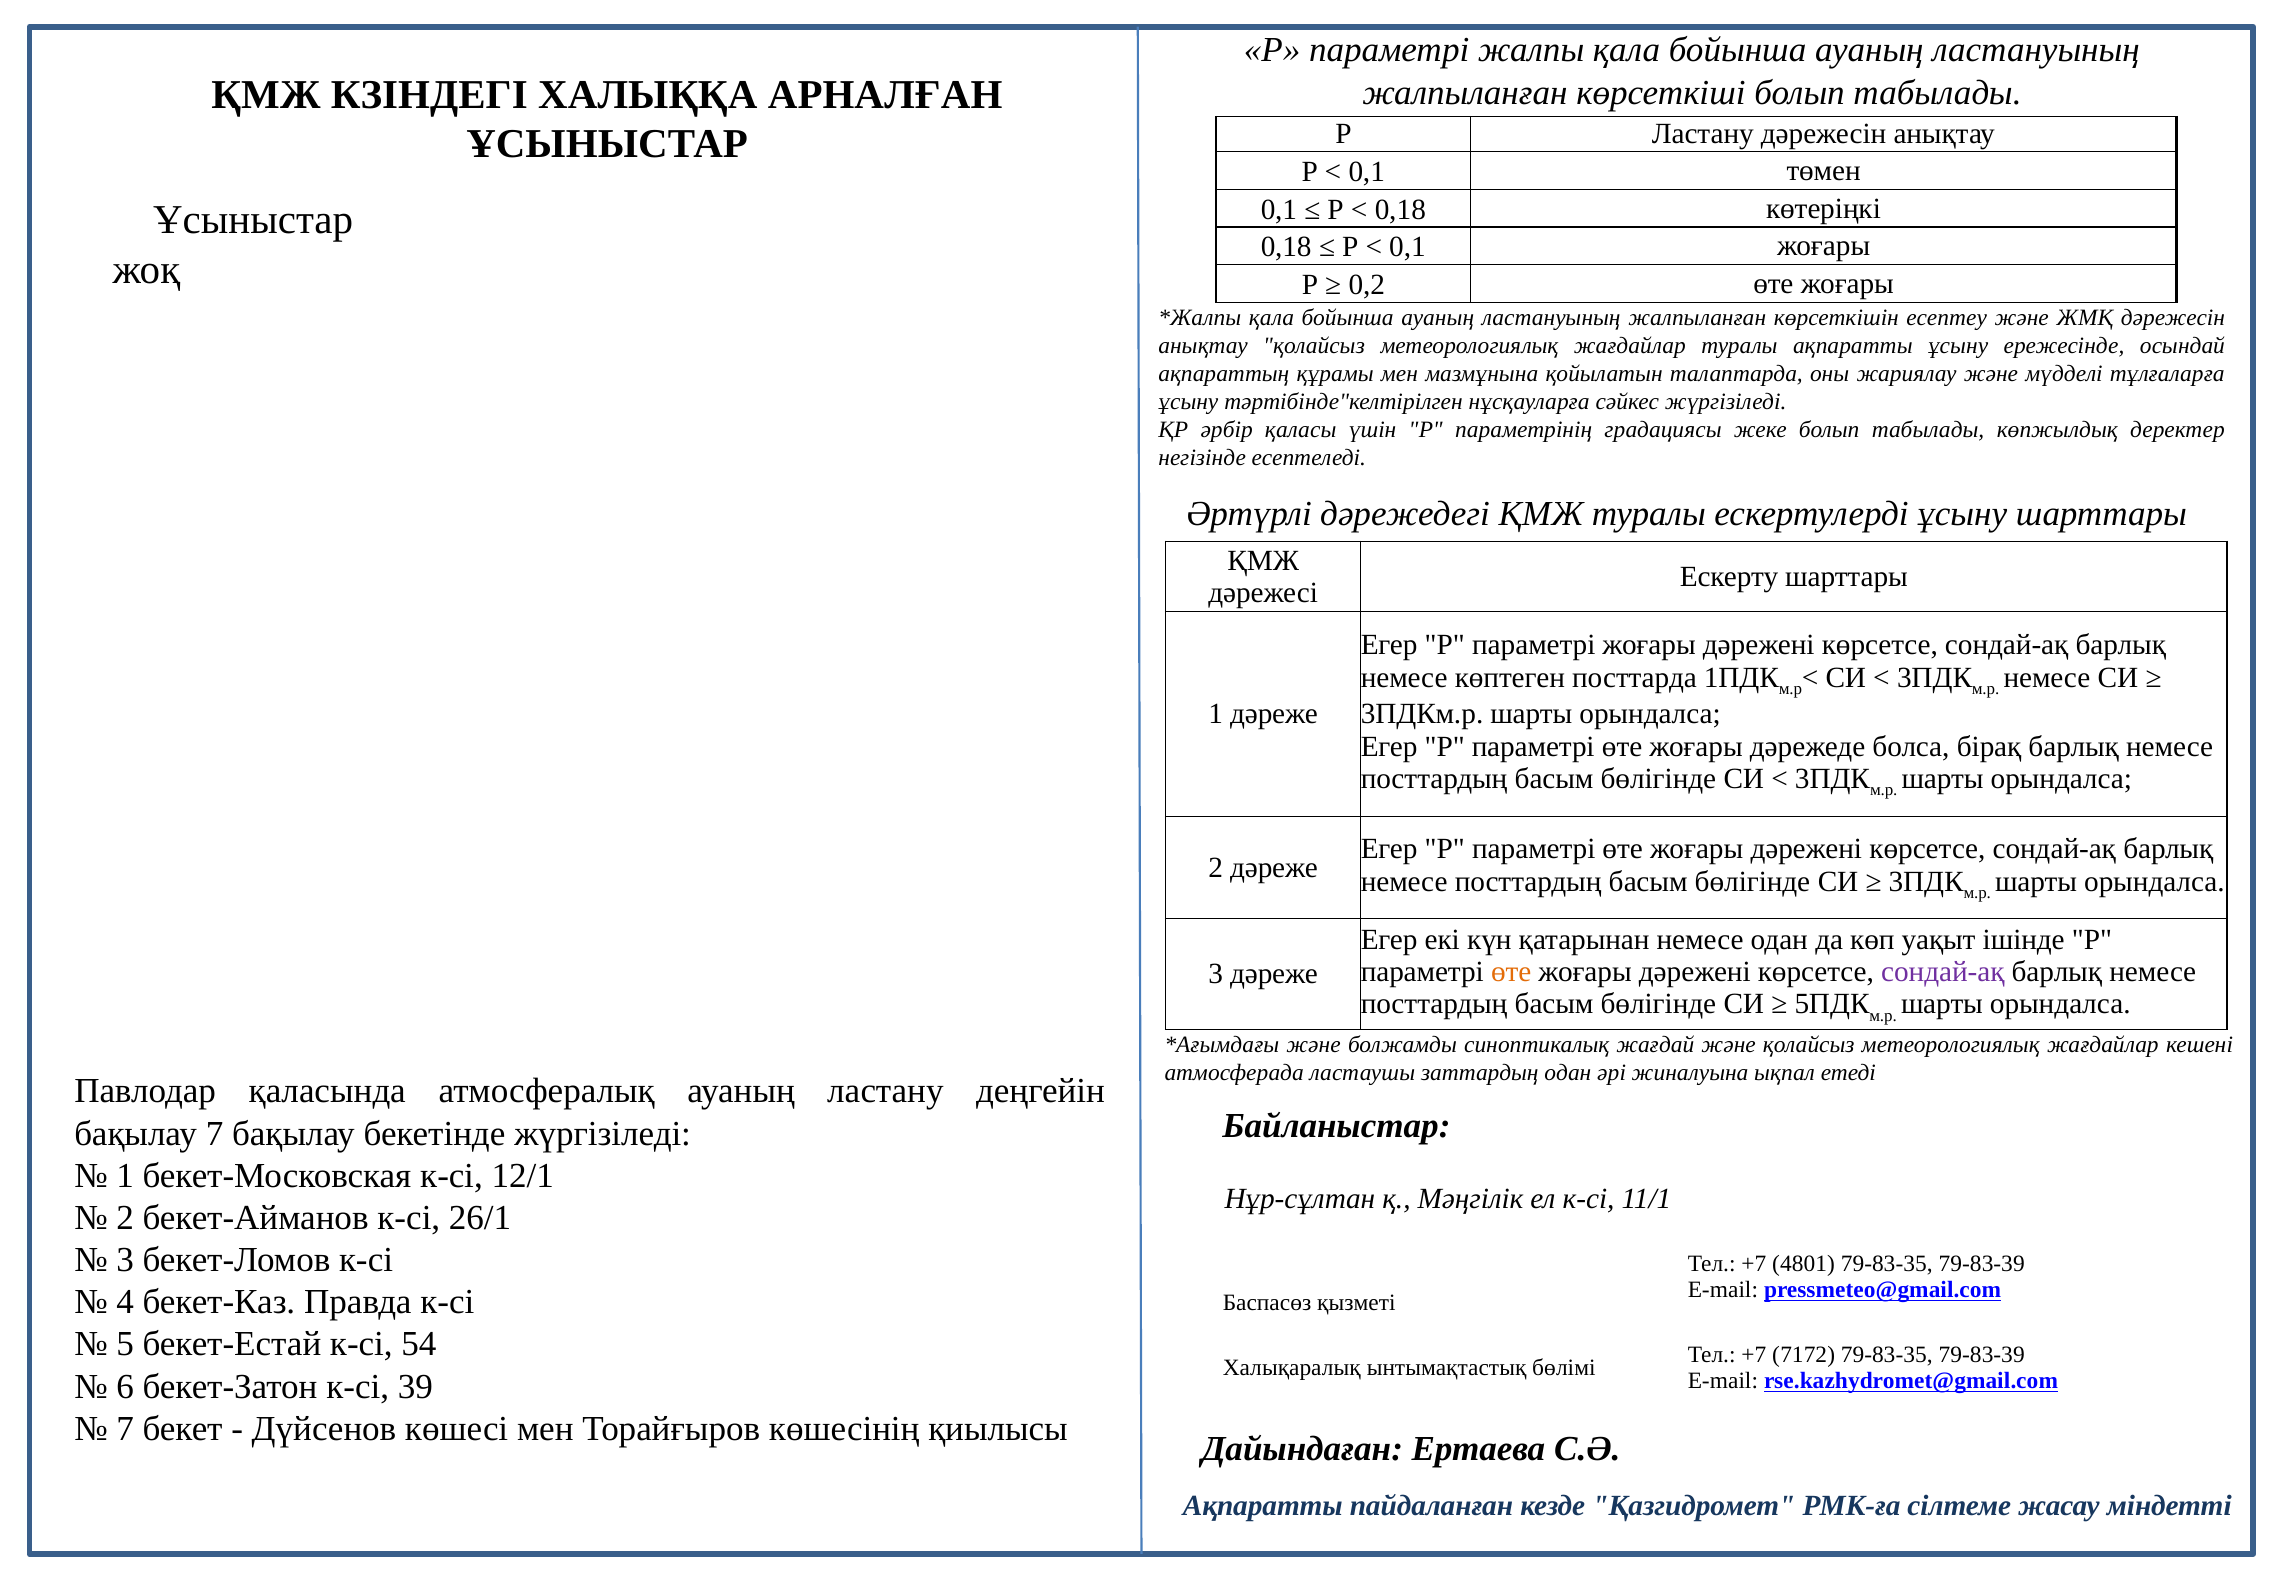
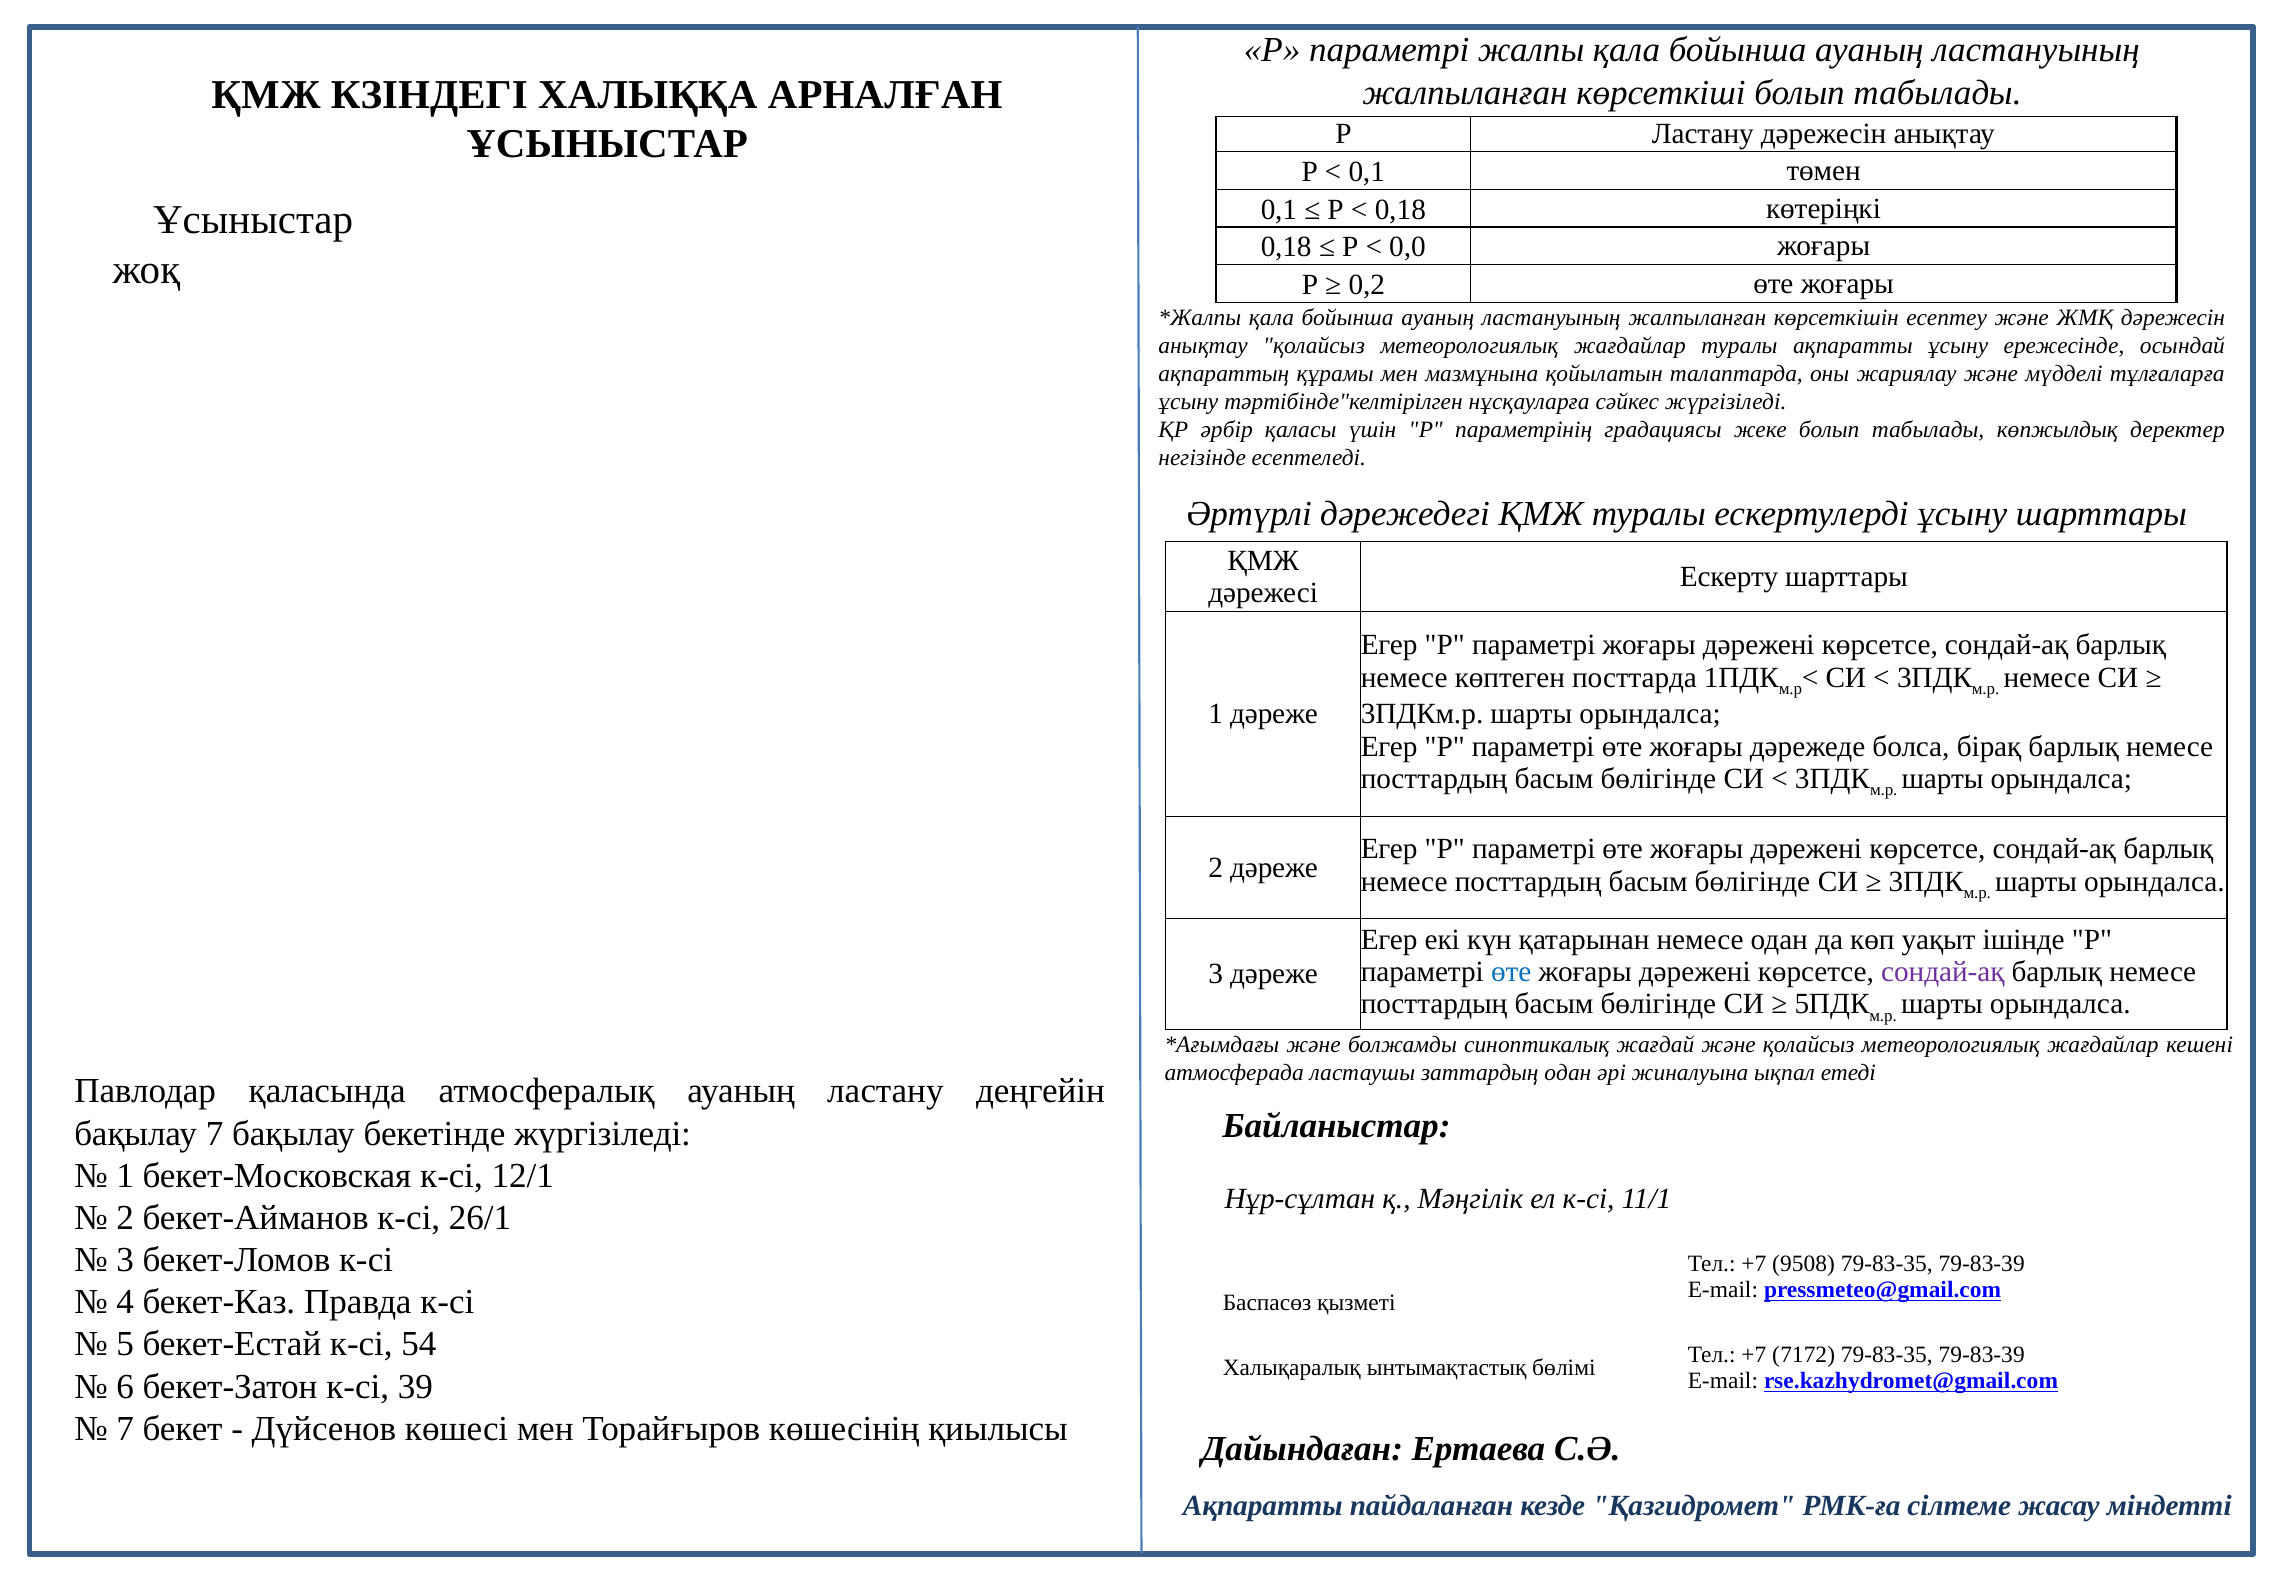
0,1: 0,1 -> 0,0 (1408, 247)
өте colour: orange -> blue (1511, 972)
4801: 4801 -> 9508 (1804, 1263)
